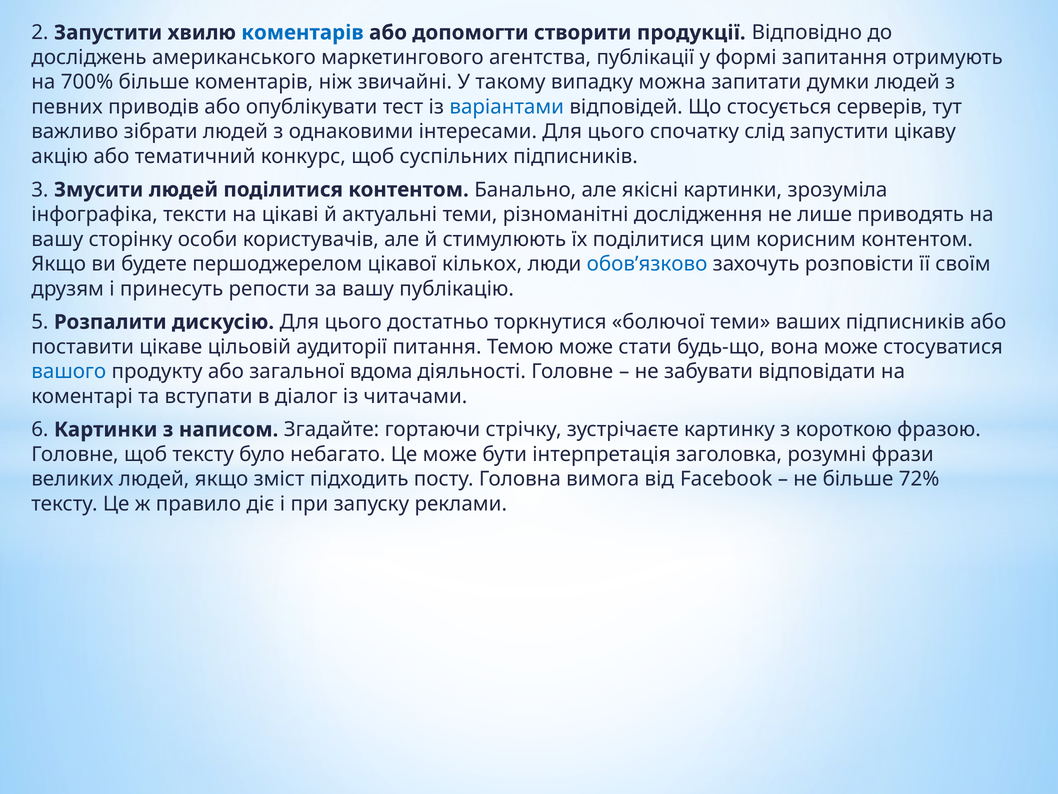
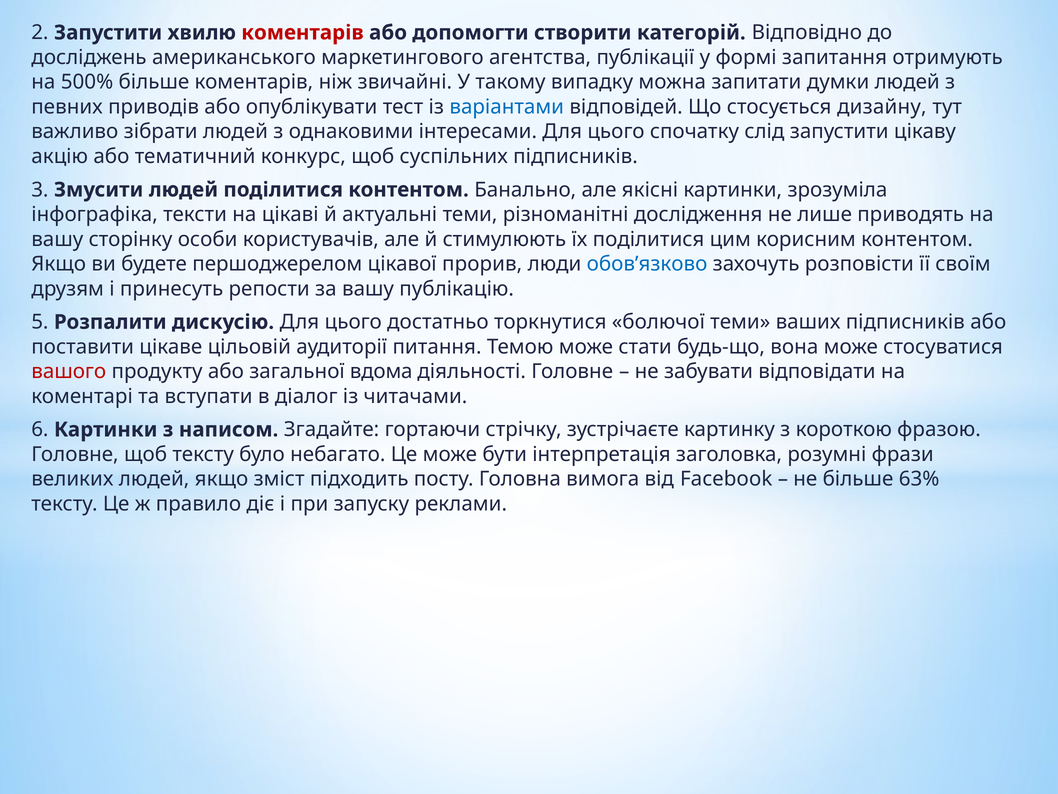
коментарів colour: blue -> red (303, 33)
продукції: продукції -> категорій (691, 33)
700%: 700% -> 500% (87, 82)
серверів: серверів -> дизайну (882, 107)
кількох: кількох -> прорив (482, 264)
вашого colour: blue -> red (69, 371)
72%: 72% -> 63% (919, 479)
